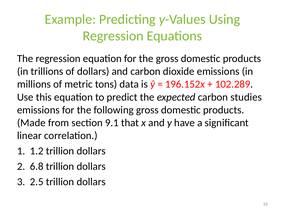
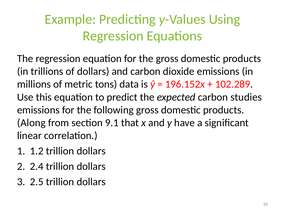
Made: Made -> Along (31, 123)
6.8: 6.8 -> 2.4 (37, 166)
